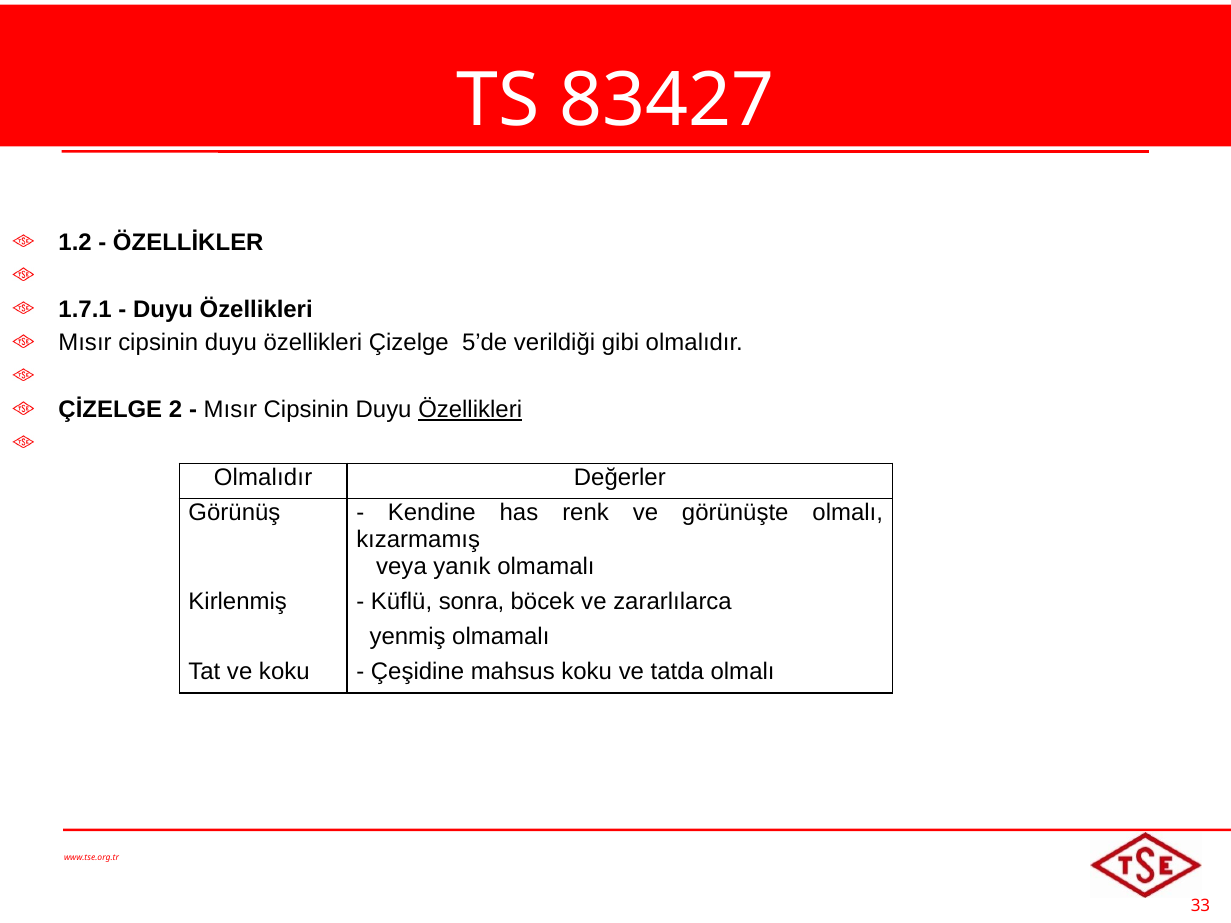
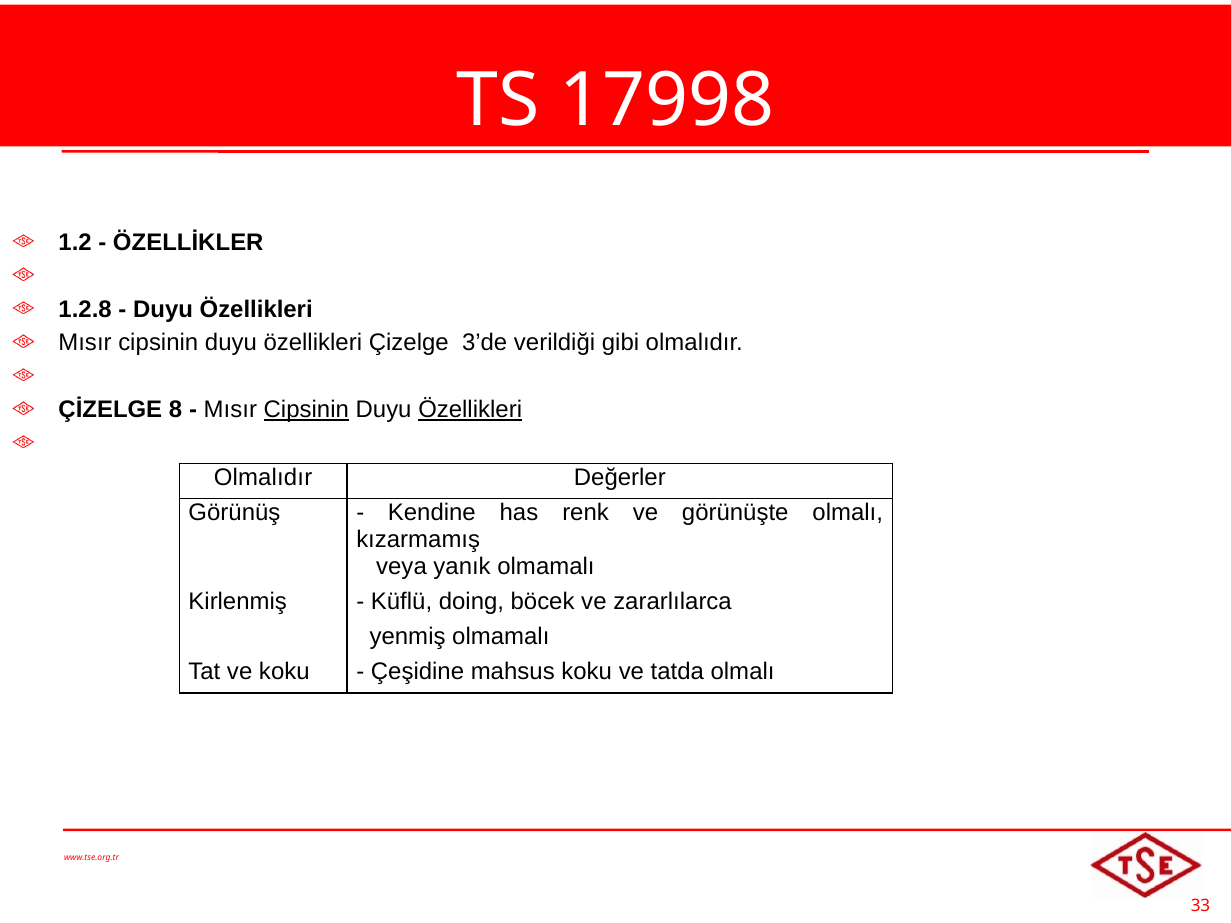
83427: 83427 -> 17998 (667, 100)
1.7.1: 1.7.1 -> 1.2.8 (85, 309)
5’de: 5’de -> 3’de (485, 343)
2: 2 -> 8 (176, 410)
Cipsinin underline: none -> present (306, 410)
sonra: sonra -> doing (471, 602)
